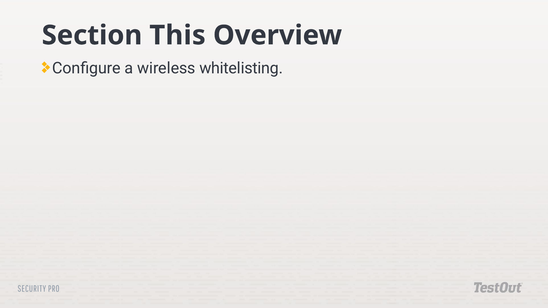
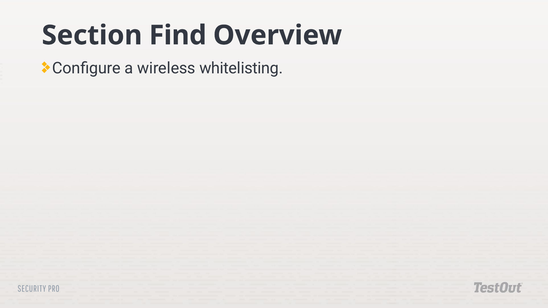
This: This -> Find (178, 35)
